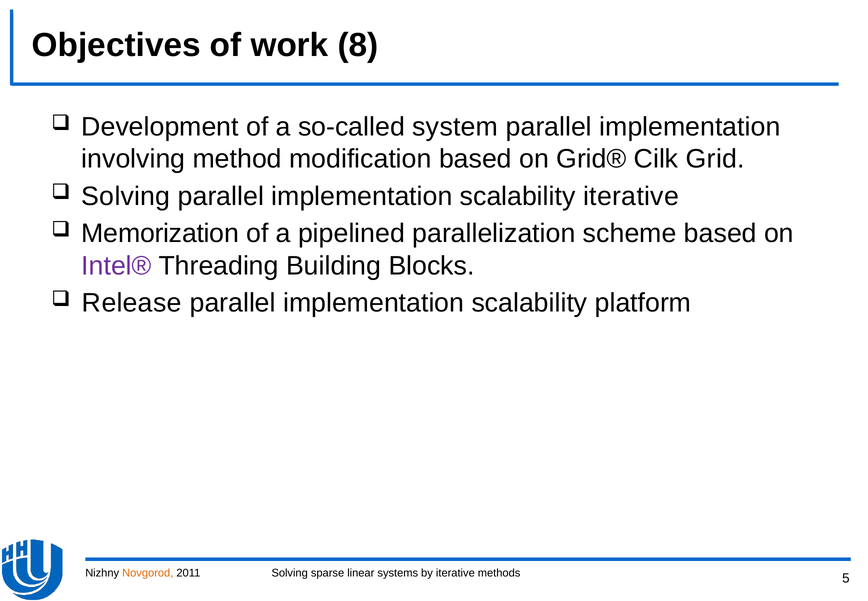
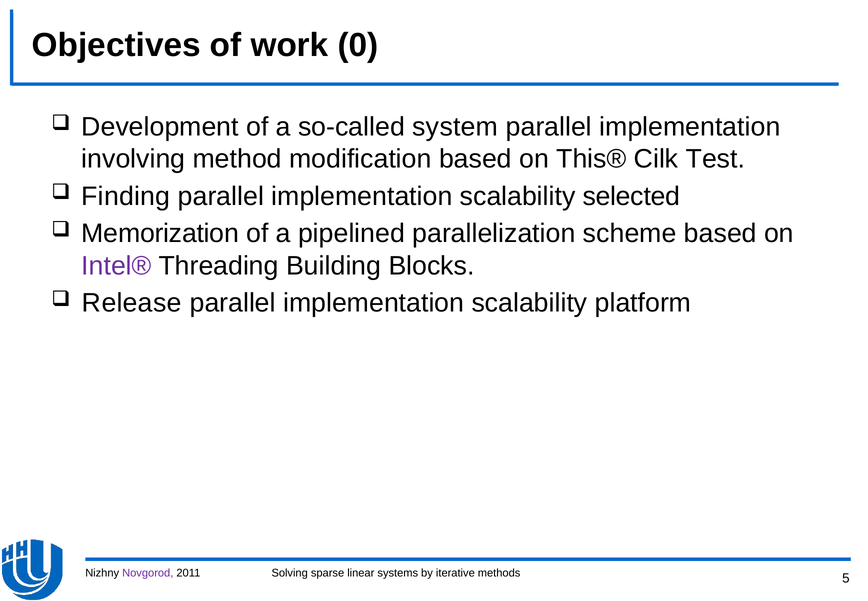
8: 8 -> 0 (358, 45)
Grid®: Grid® -> This® (591, 159)
Grid: Grid -> Test (715, 159)
Solving: Solving -> Finding (126, 196)
scalability iterative: iterative -> selected (631, 196)
Novgorod colour: orange -> purple (148, 573)
